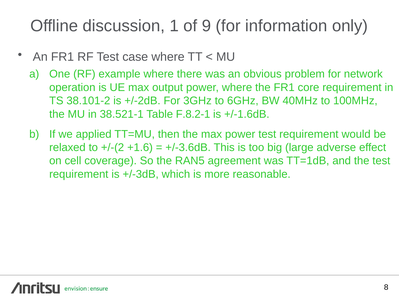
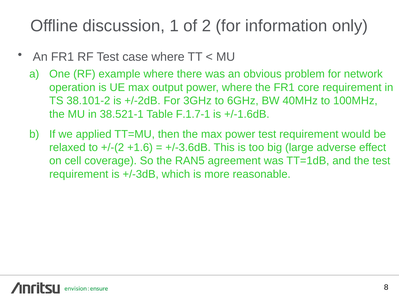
9: 9 -> 2 (206, 26)
F.8.2-1: F.8.2-1 -> F.1.7-1 (193, 114)
